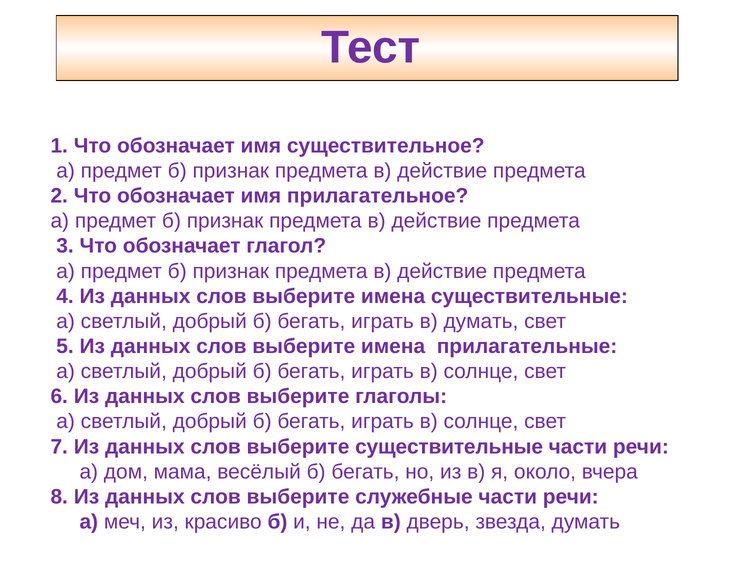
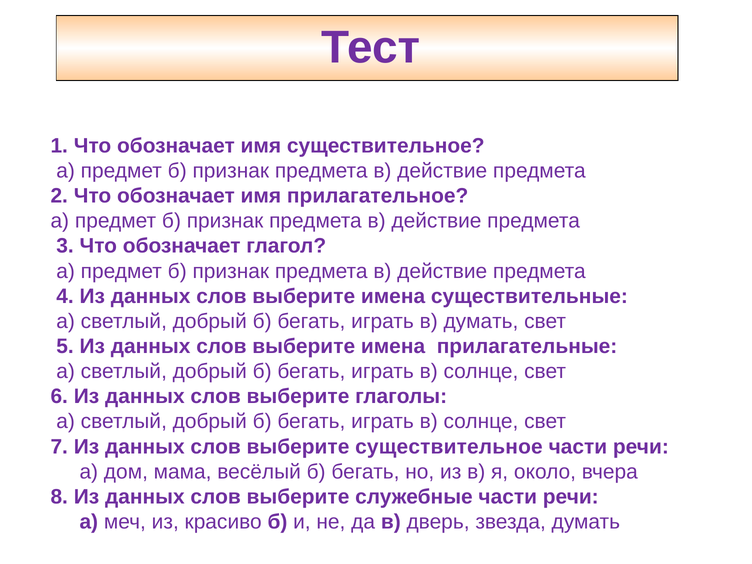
выберите существительные: существительные -> существительное (449, 447)
